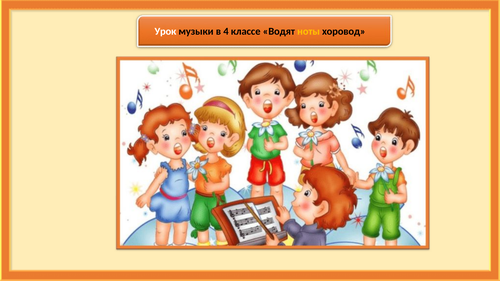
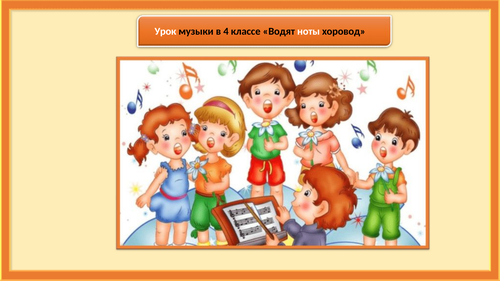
ноты colour: yellow -> white (309, 31)
